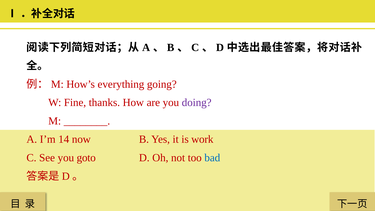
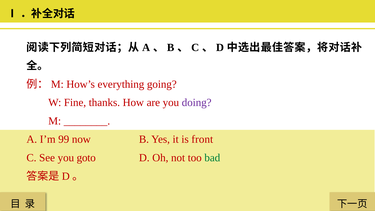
14: 14 -> 99 (64, 139)
work: work -> front (202, 139)
bad colour: blue -> green (212, 158)
